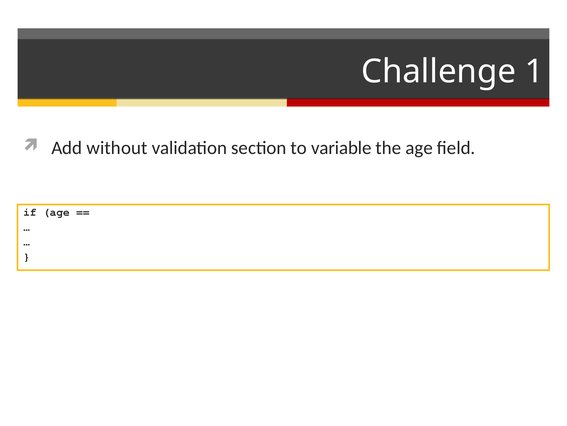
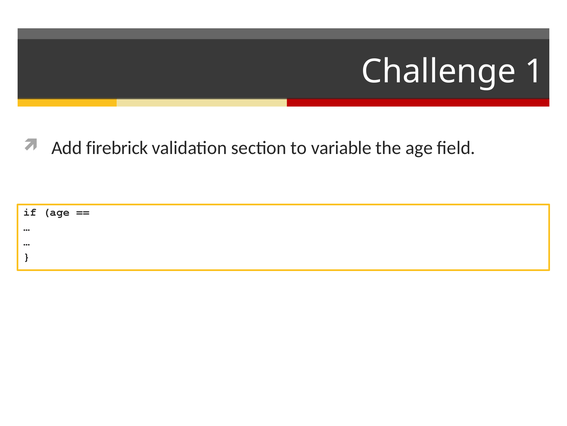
without: without -> firebrick (117, 148)
